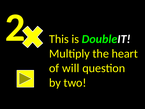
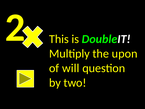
heart: heart -> upon (125, 54)
